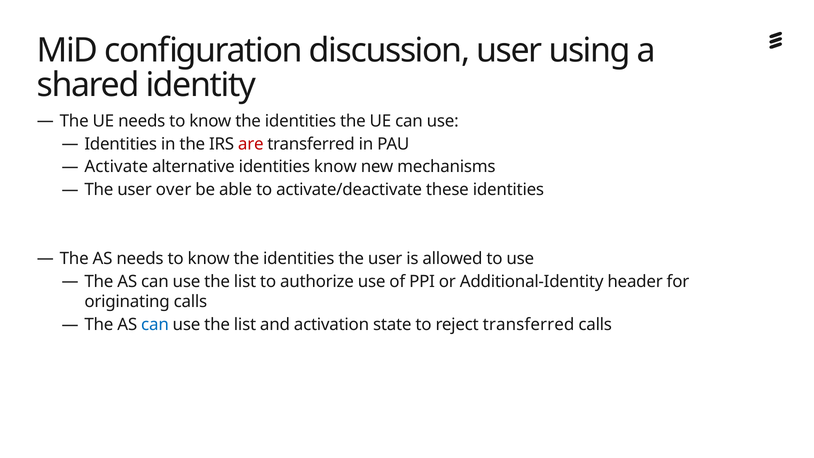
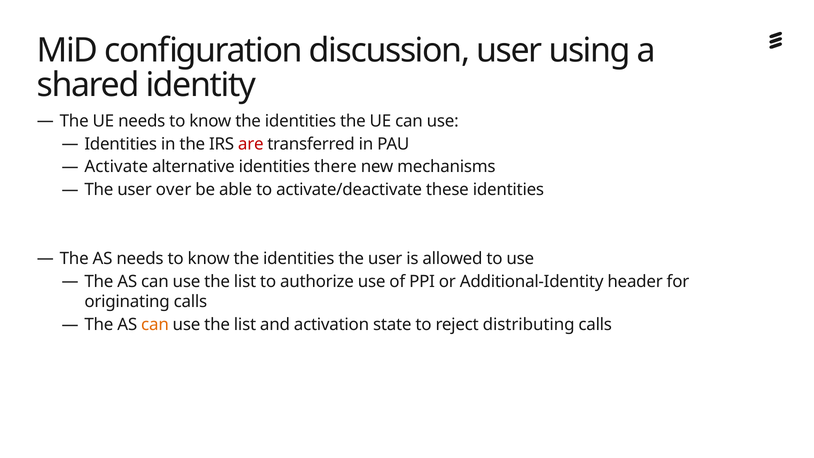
identities know: know -> there (335, 167)
can colour: blue -> orange (155, 325)
reject transferred: transferred -> distributing (529, 325)
